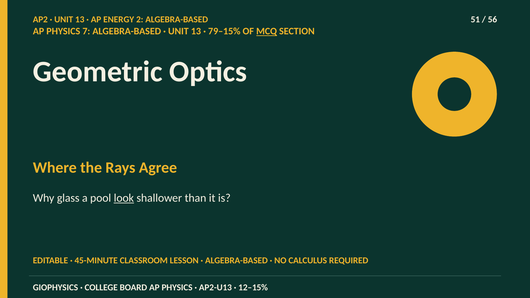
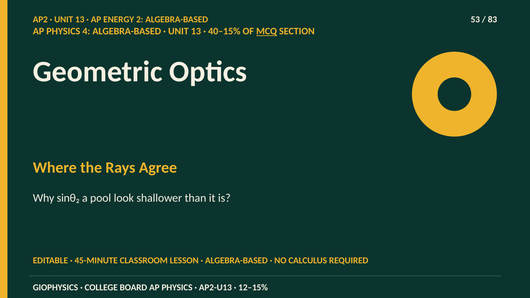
51: 51 -> 53 (475, 20)
56: 56 -> 83 (492, 20)
7: 7 -> 4 (86, 31)
79–15%: 79–15% -> 40–15% (224, 31)
glass: glass -> sinθ₂ (68, 198)
look underline: present -> none (124, 198)
